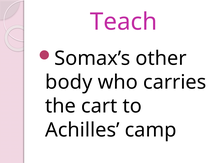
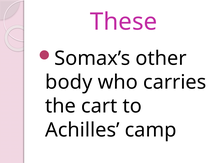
Teach: Teach -> These (124, 22)
